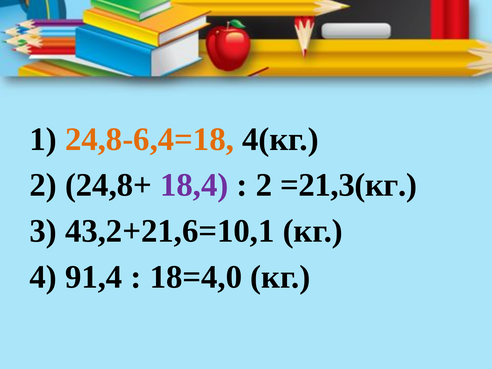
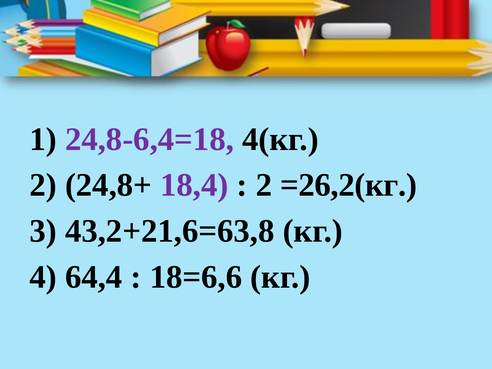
24,8-6,4=18 colour: orange -> purple (149, 139)
=21,3(кг: =21,3(кг -> =26,2(кг (349, 185)
43,2+21,6=10,1: 43,2+21,6=10,1 -> 43,2+21,6=63,8 (170, 231)
91,4: 91,4 -> 64,4 (94, 277)
18=4,0: 18=4,0 -> 18=6,6 (196, 277)
